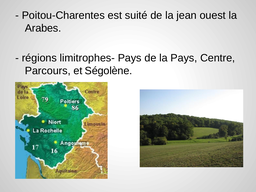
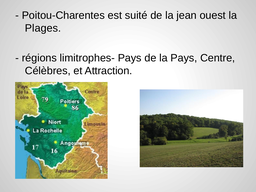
Arabes: Arabes -> Plages (43, 28)
Parcours: Parcours -> Célèbres (48, 71)
Ségolène: Ségolène -> Attraction (109, 71)
